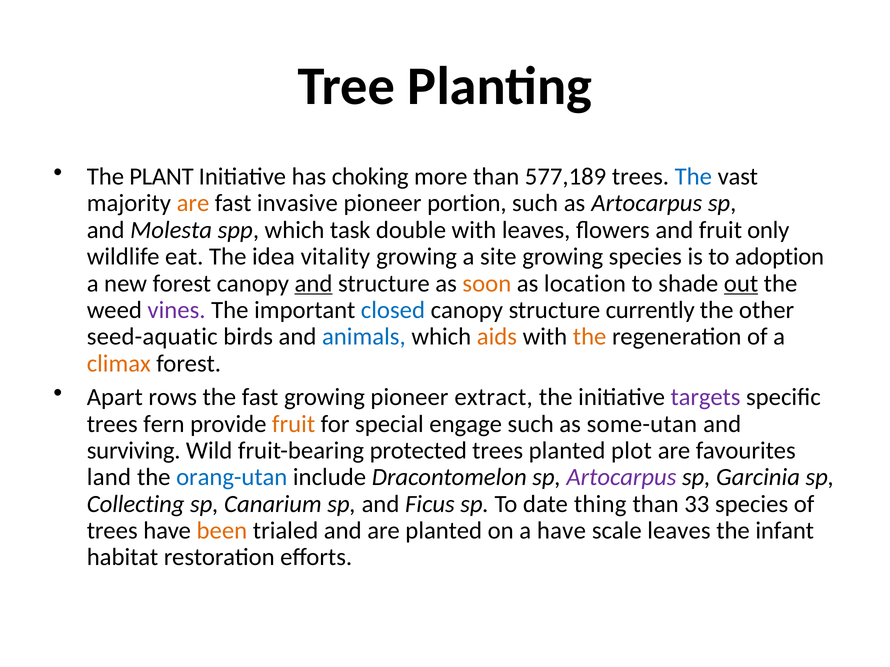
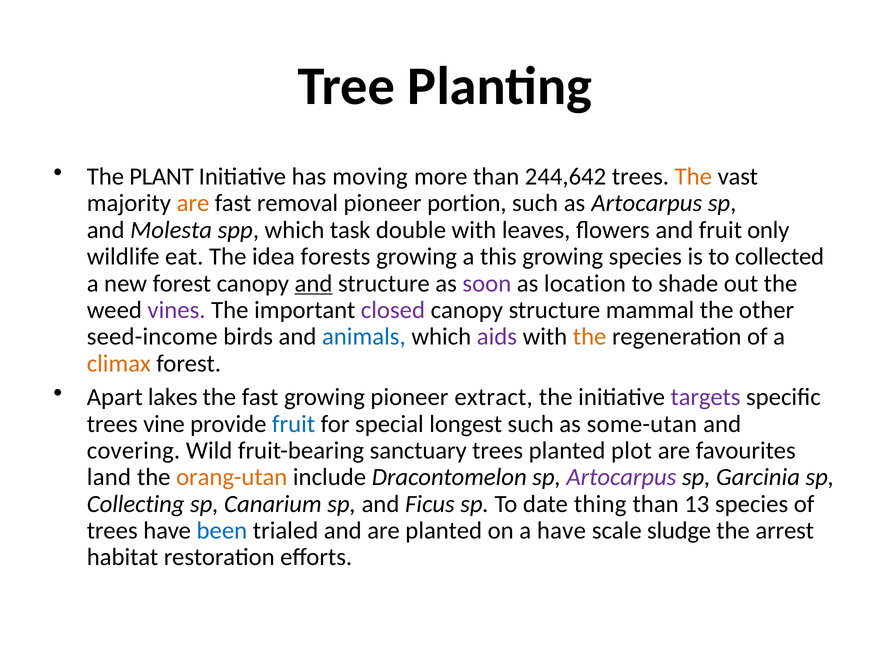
choking: choking -> moving (370, 177)
577,189: 577,189 -> 244,642 (566, 177)
The colour: blue -> orange (693, 177)
invasive: invasive -> removal (298, 203)
vitality: vitality -> forests (335, 257)
site: site -> this (498, 257)
adoption: adoption -> collected (780, 257)
soon colour: orange -> purple (487, 284)
out underline: present -> none (741, 284)
closed colour: blue -> purple (393, 310)
currently: currently -> mammal (650, 310)
seed-aquatic: seed-aquatic -> seed-income (152, 337)
aids colour: orange -> purple (497, 337)
rows: rows -> lakes (173, 397)
fern: fern -> vine (164, 424)
fruit colour: orange -> blue (294, 424)
engage: engage -> longest (466, 424)
surviving: surviving -> covering (133, 451)
protected: protected -> sanctuary (418, 451)
orang-utan colour: blue -> orange (232, 478)
33: 33 -> 13 (697, 504)
been colour: orange -> blue (222, 531)
scale leaves: leaves -> sludge (679, 531)
infant: infant -> arrest (785, 531)
